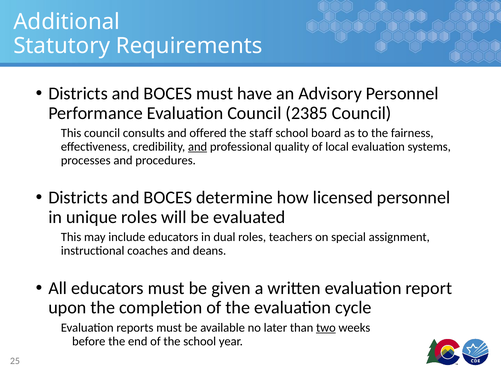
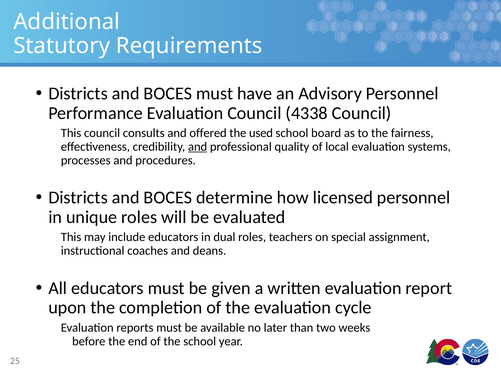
2385: 2385 -> 4338 (307, 113)
staff: staff -> used (261, 133)
two underline: present -> none (326, 327)
